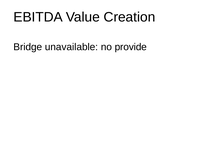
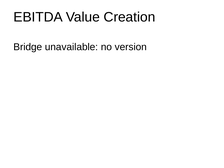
provide: provide -> version (131, 47)
